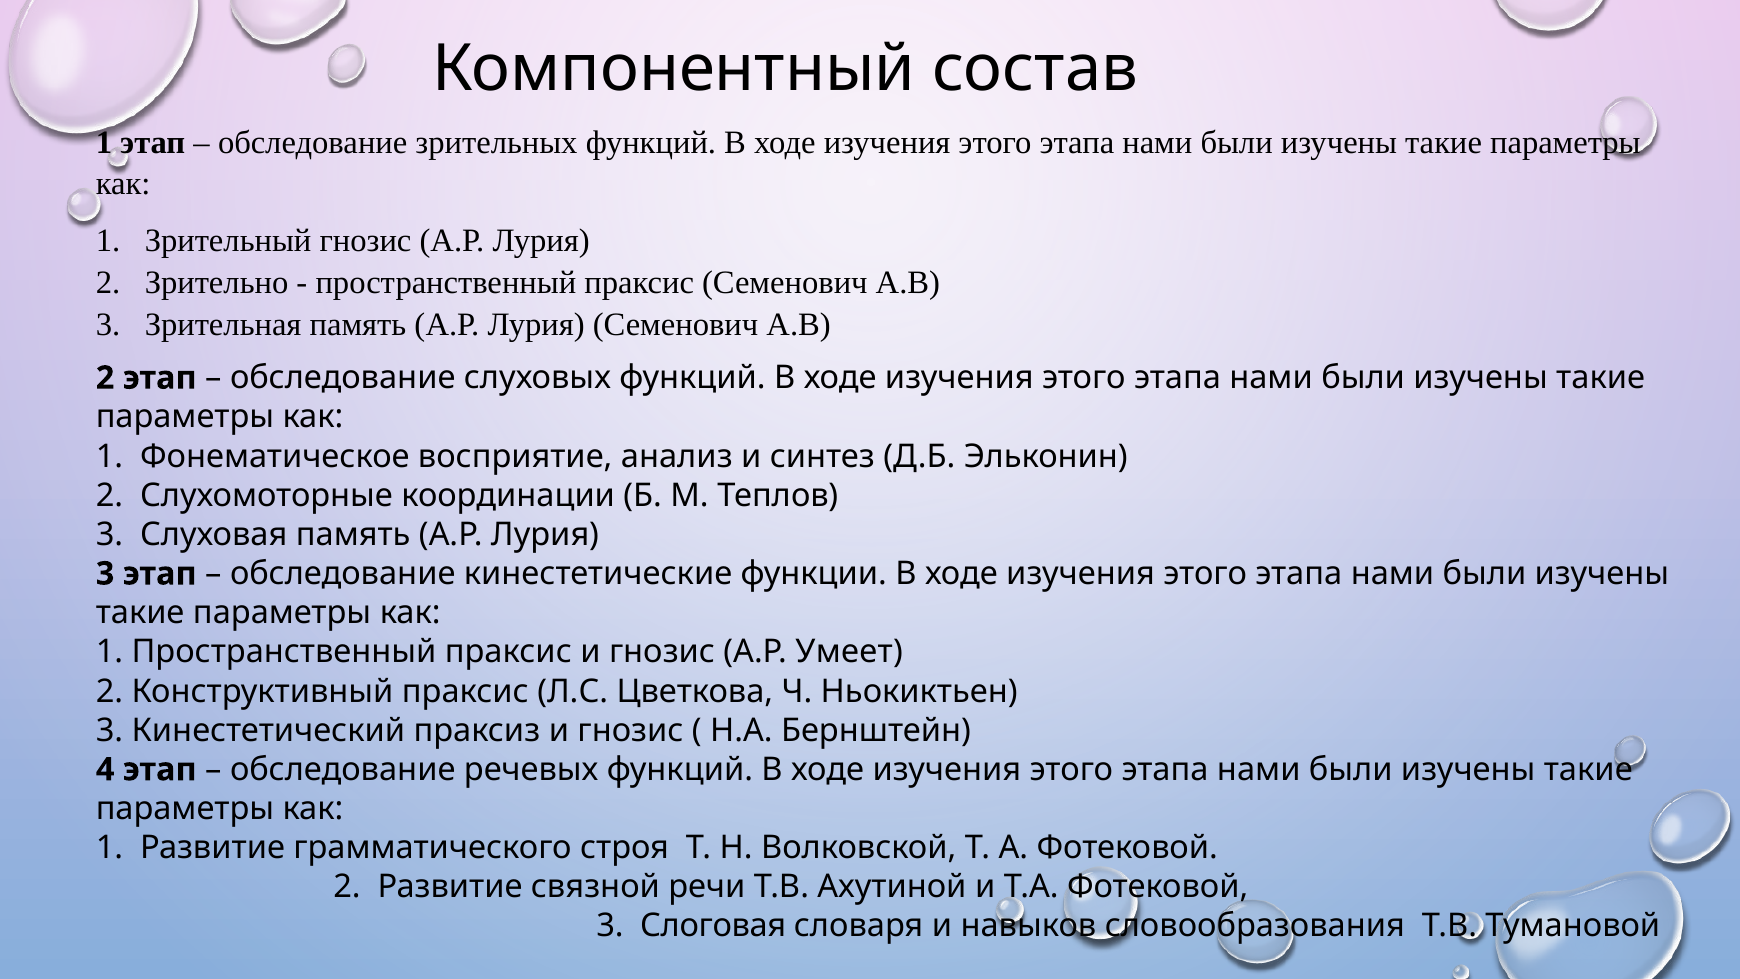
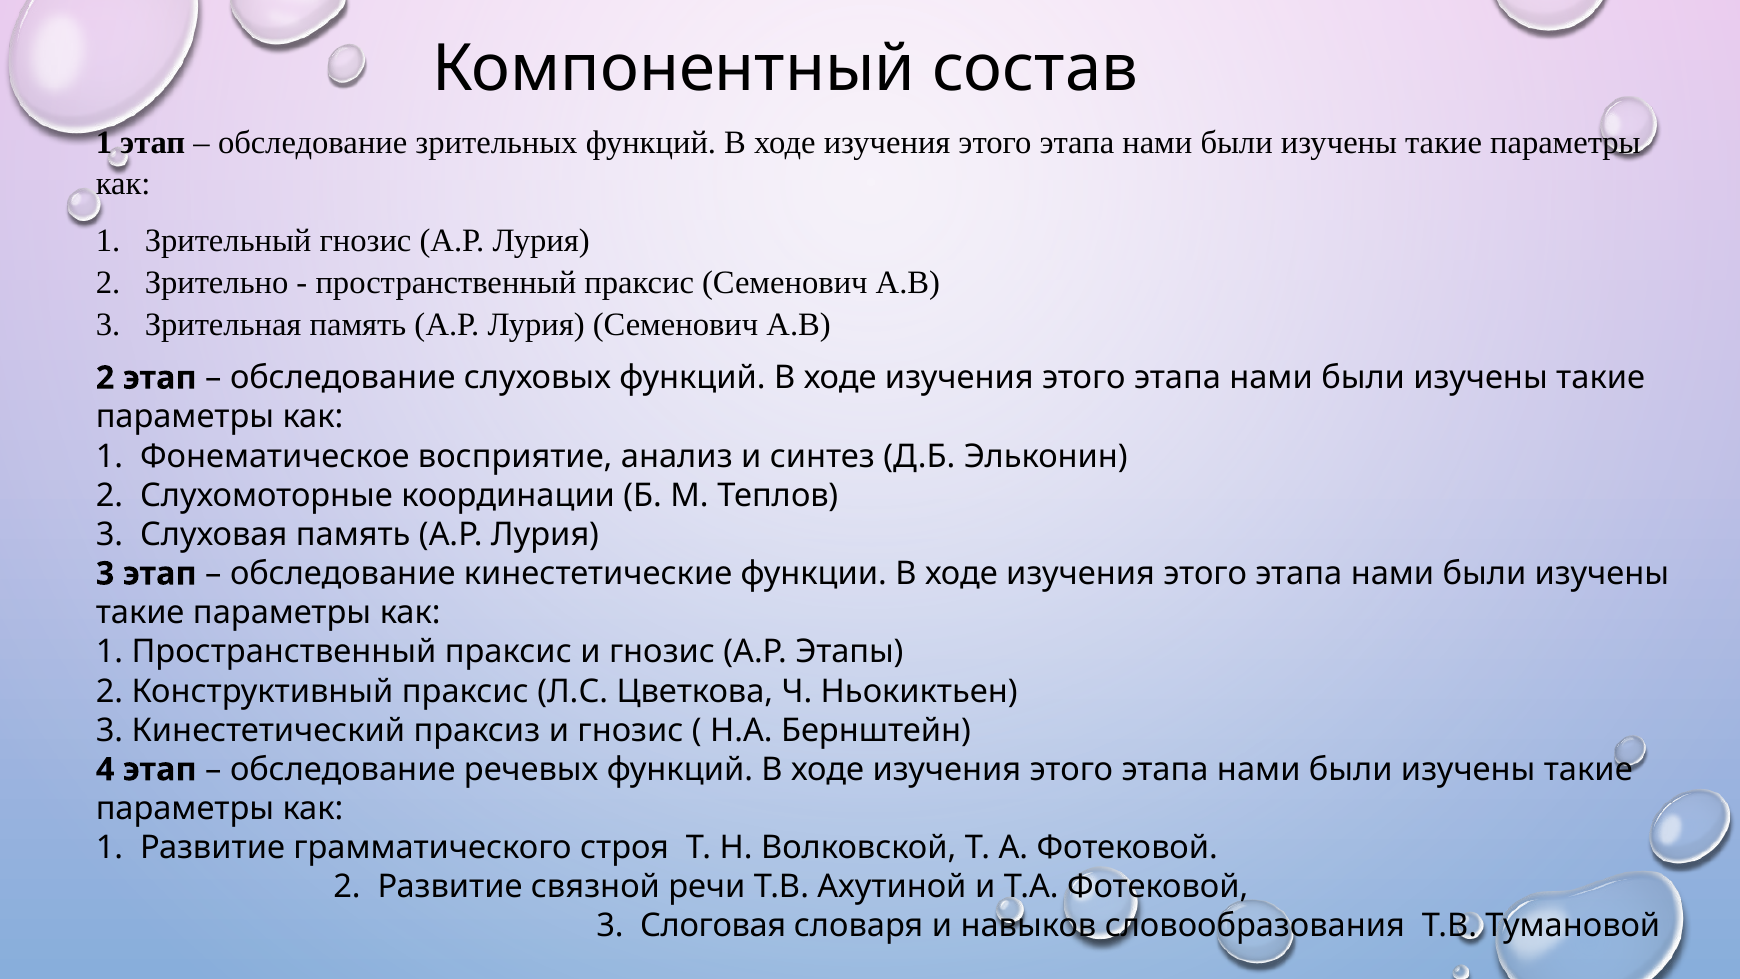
Умеет: Умеет -> Этапы (849, 652)
